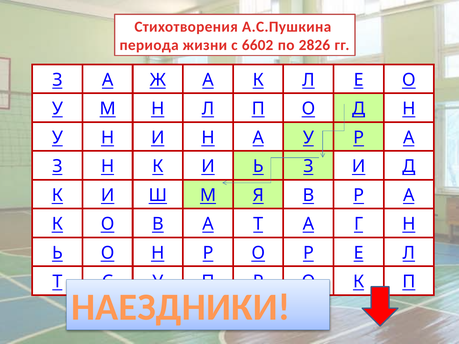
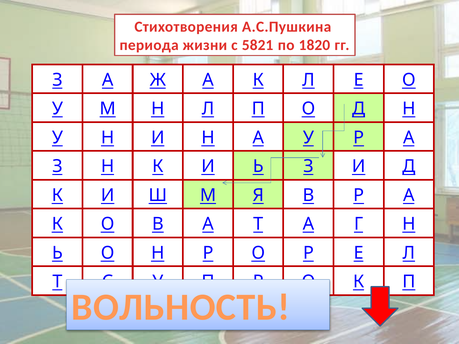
6602: 6602 -> 5821 (258, 45)
2826: 2826 -> 1820 (314, 45)
НАЕЗДНИКИ: НАЕЗДНИКИ -> ВОЛЬНОСТЬ (181, 308)
